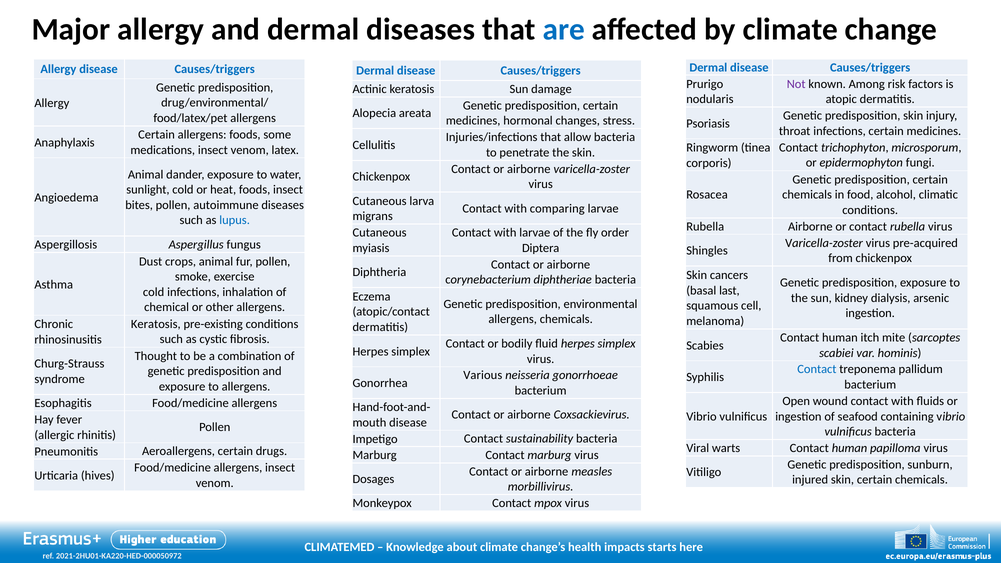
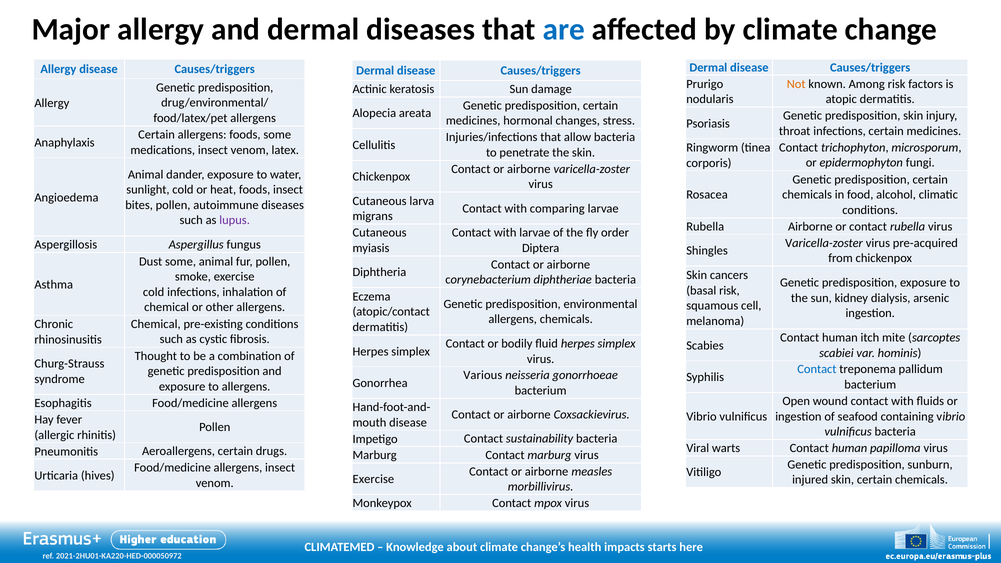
Not colour: purple -> orange (796, 84)
lupus colour: blue -> purple (235, 220)
Dust crops: crops -> some (181, 261)
basal last: last -> risk (729, 290)
Keratosis: Keratosis -> Chemical (156, 324)
Dosages: Dosages -> Exercise (373, 479)
